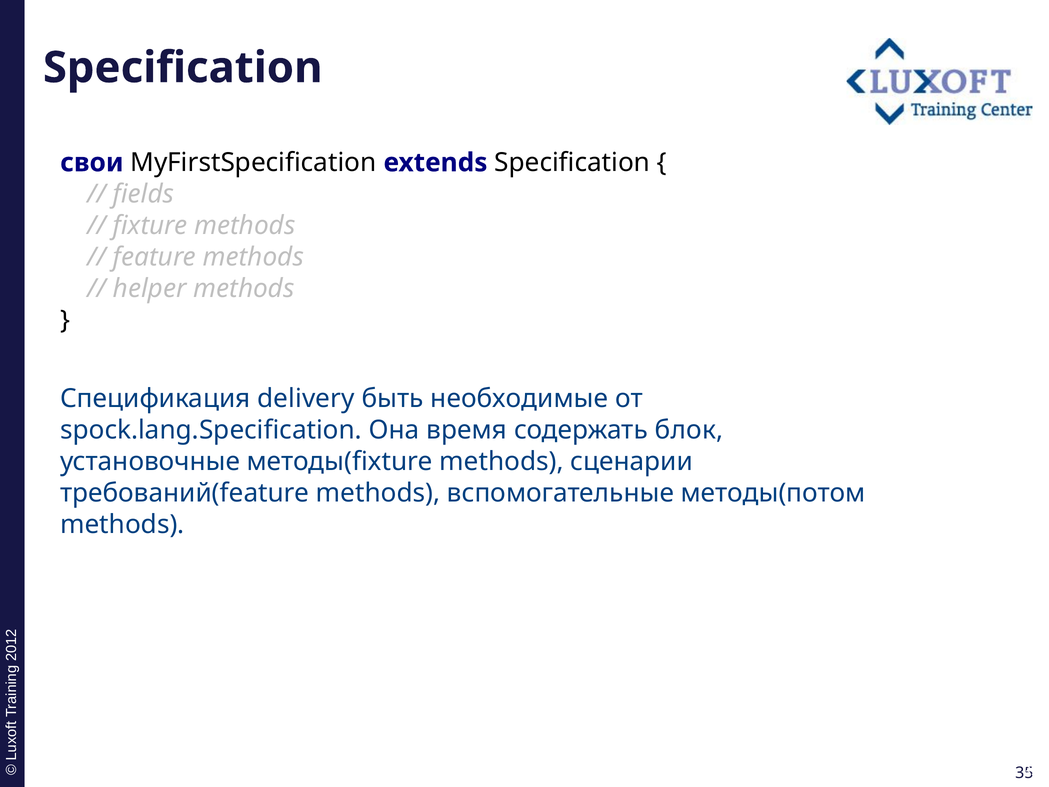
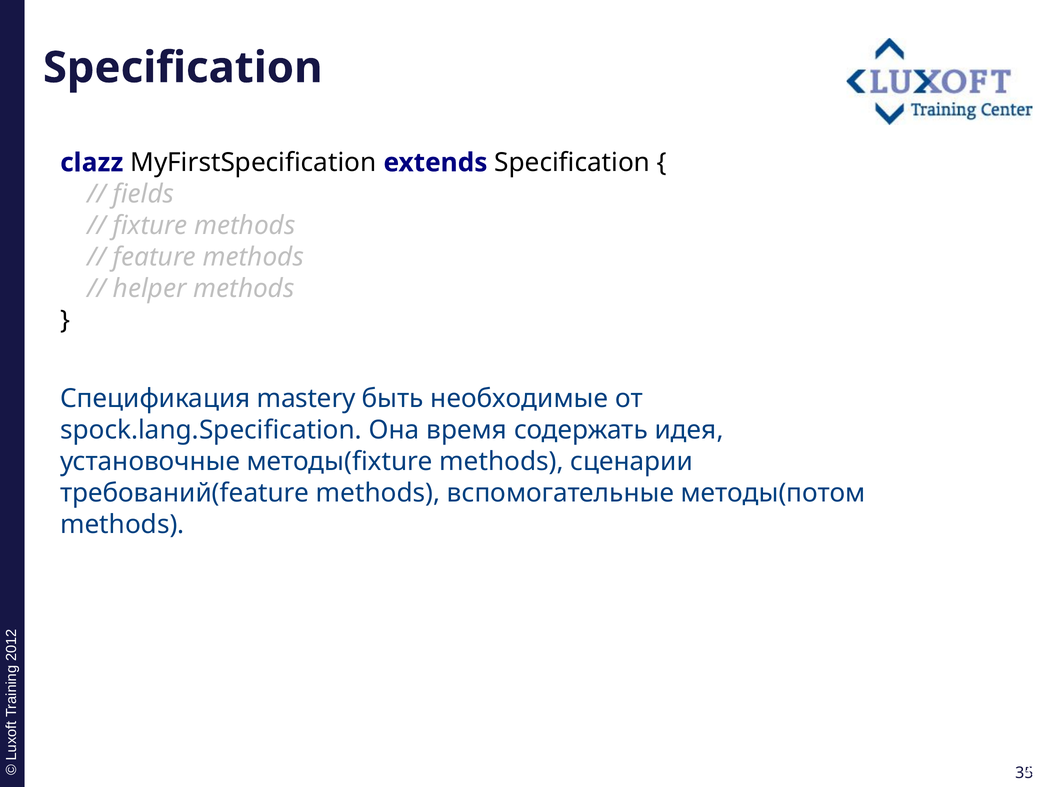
свои: свои -> clazz (92, 163)
delivery: delivery -> mastery (306, 399)
блок: блок -> идея (689, 430)
